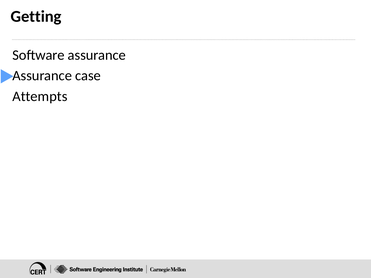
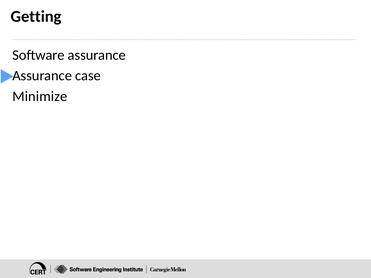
Attempts: Attempts -> Minimize (40, 96)
